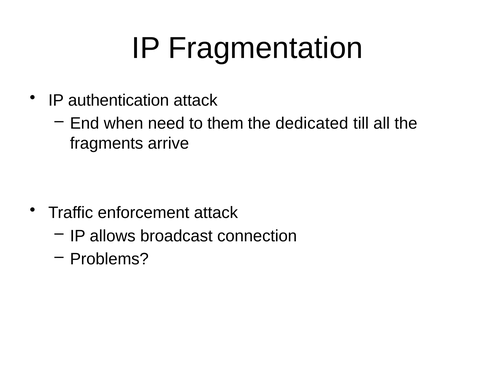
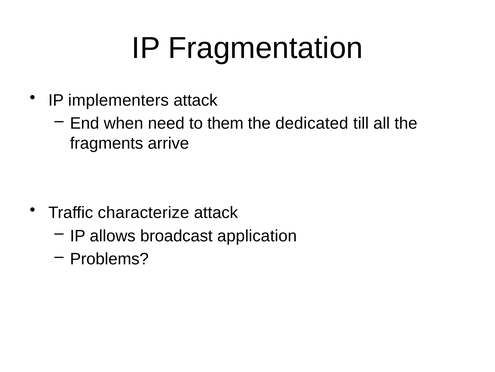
authentication: authentication -> implementers (118, 100)
enforcement: enforcement -> characterize (143, 212)
connection: connection -> application (257, 235)
